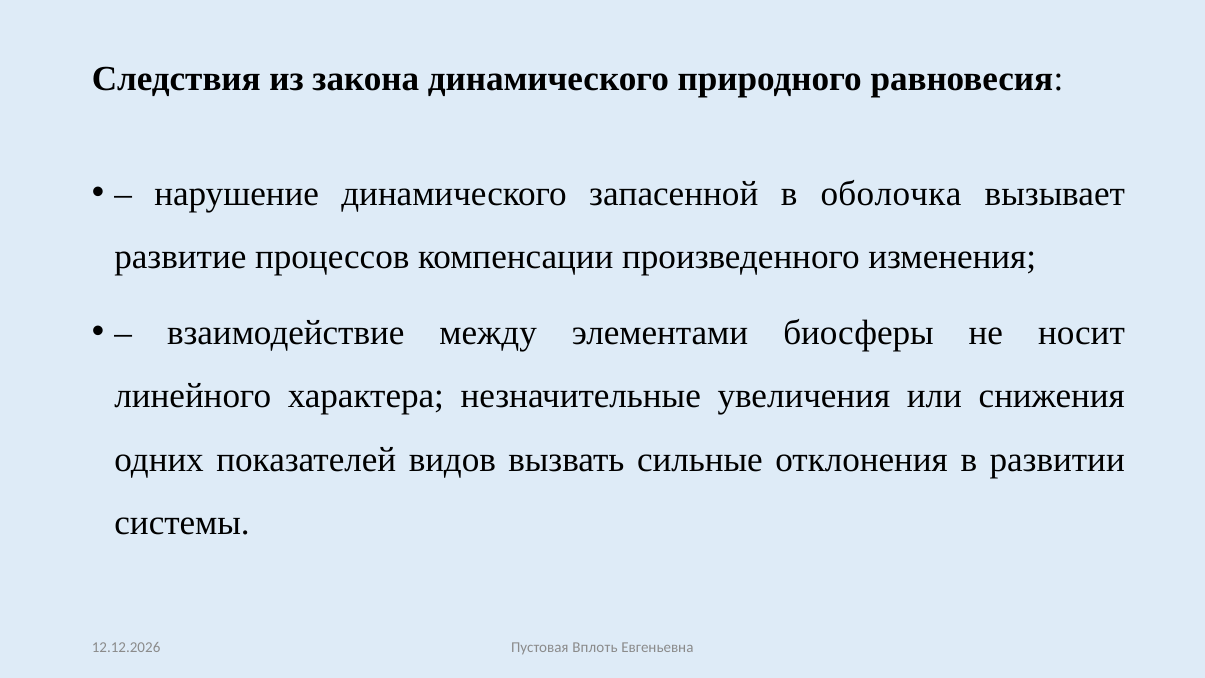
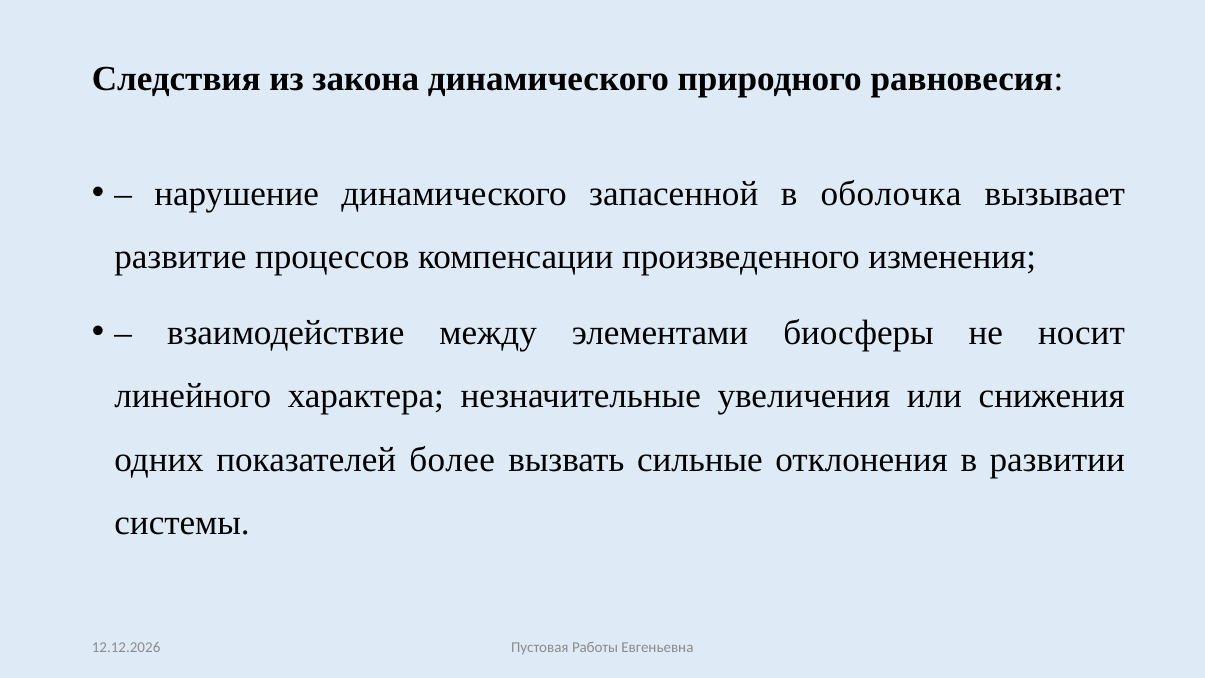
видов: видов -> более (452, 459)
Вплоть: Вплоть -> Работы (595, 647)
